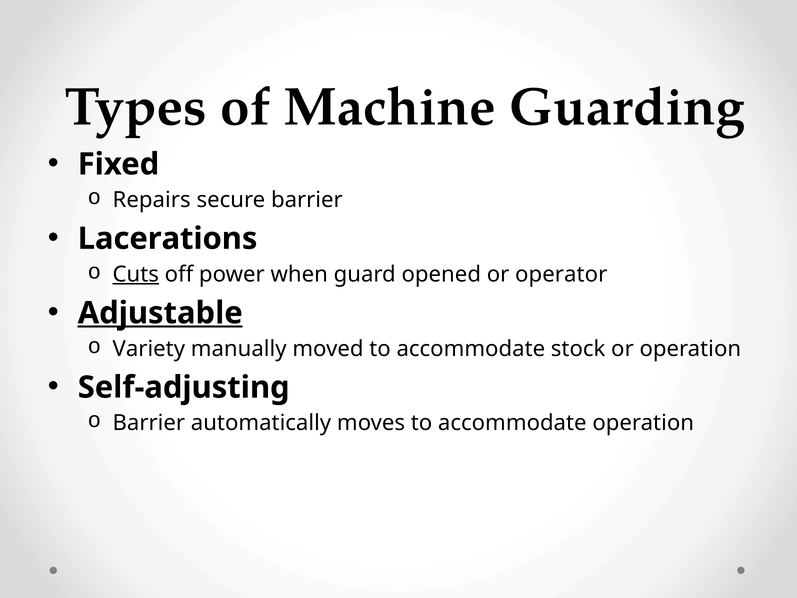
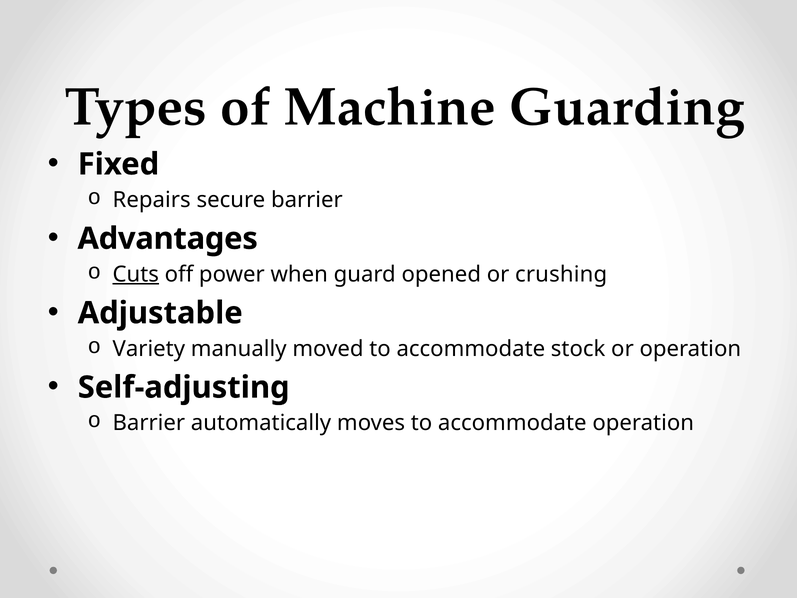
Lacerations: Lacerations -> Advantages (168, 239)
operator: operator -> crushing (561, 274)
Adjustable underline: present -> none (160, 313)
